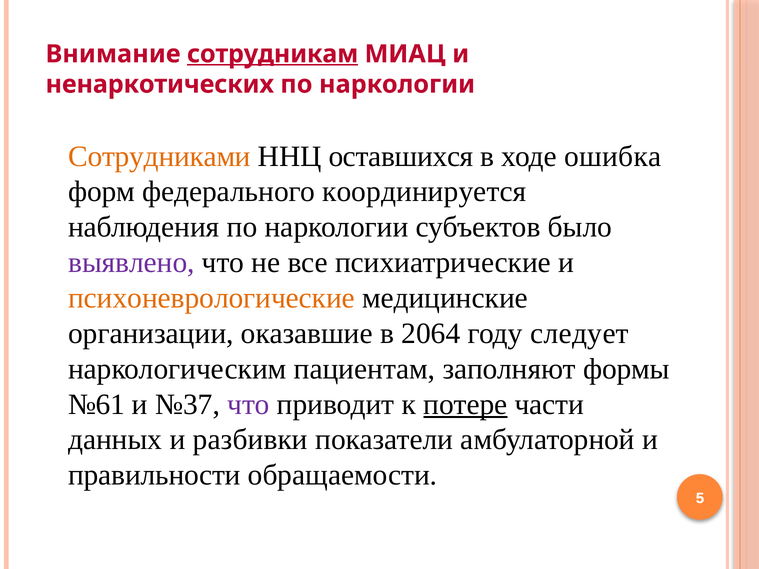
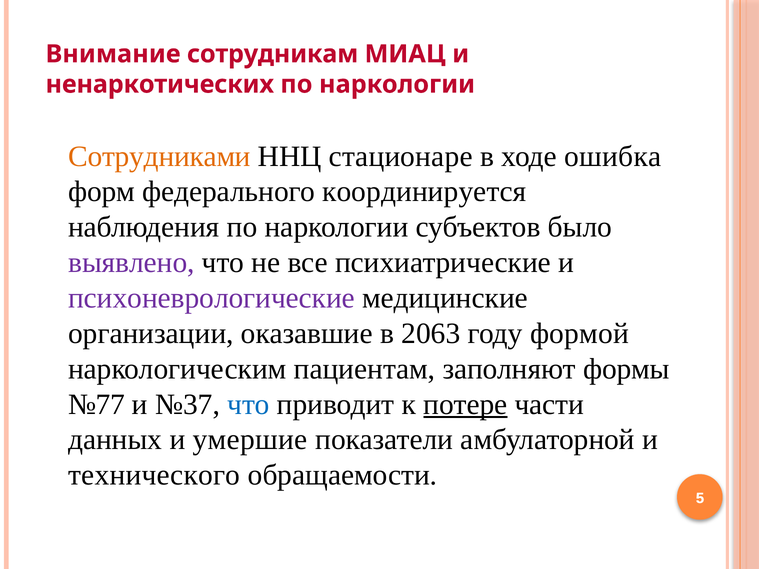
сотрудникам underline: present -> none (273, 54)
оставшихся: оставшихся -> стационаре (401, 156)
психоневрологические colour: orange -> purple (212, 298)
2064: 2064 -> 2063 (431, 334)
следует: следует -> формой (580, 334)
№61: №61 -> №77 (97, 404)
что colour: purple -> blue (249, 404)
разбивки: разбивки -> умершие (250, 440)
правильности: правильности -> технического (154, 475)
